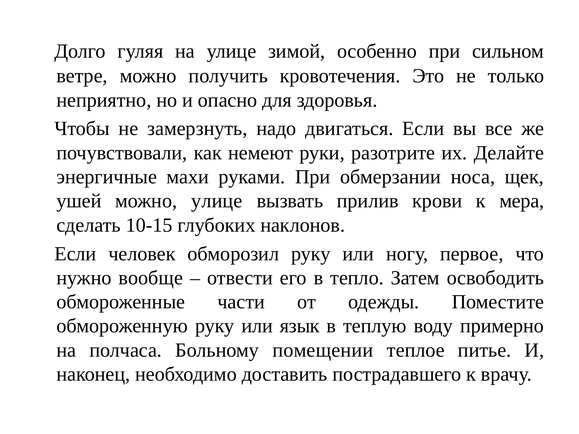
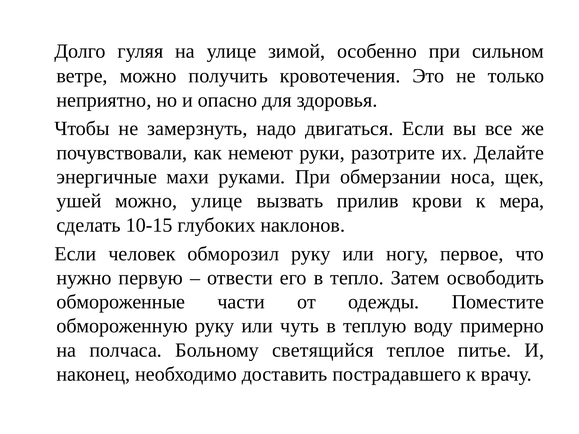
вообще: вообще -> первую (151, 278)
язык: язык -> чуть (300, 326)
помещении: помещении -> светящийся (323, 350)
